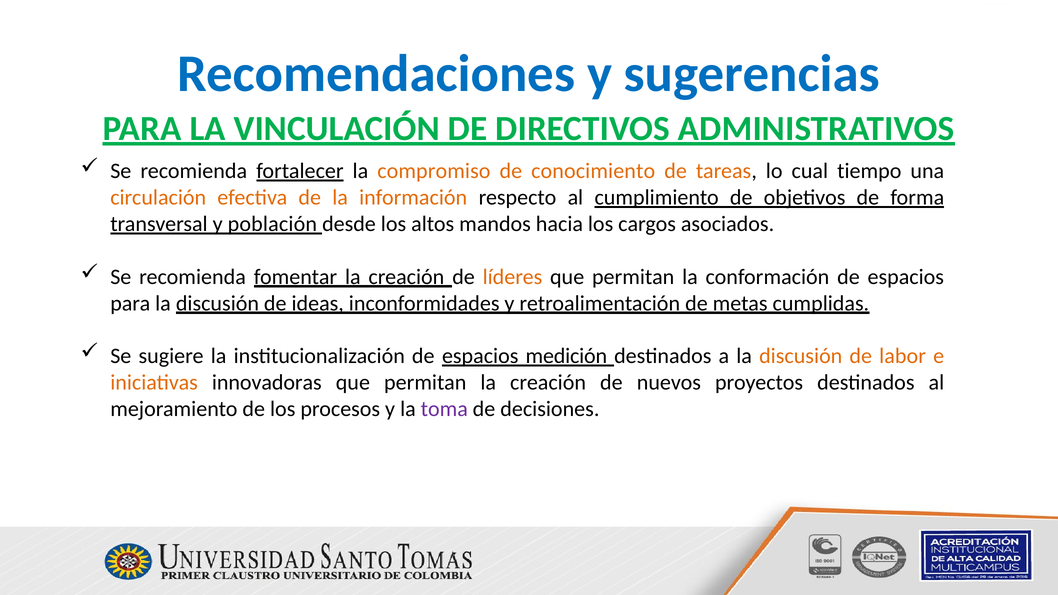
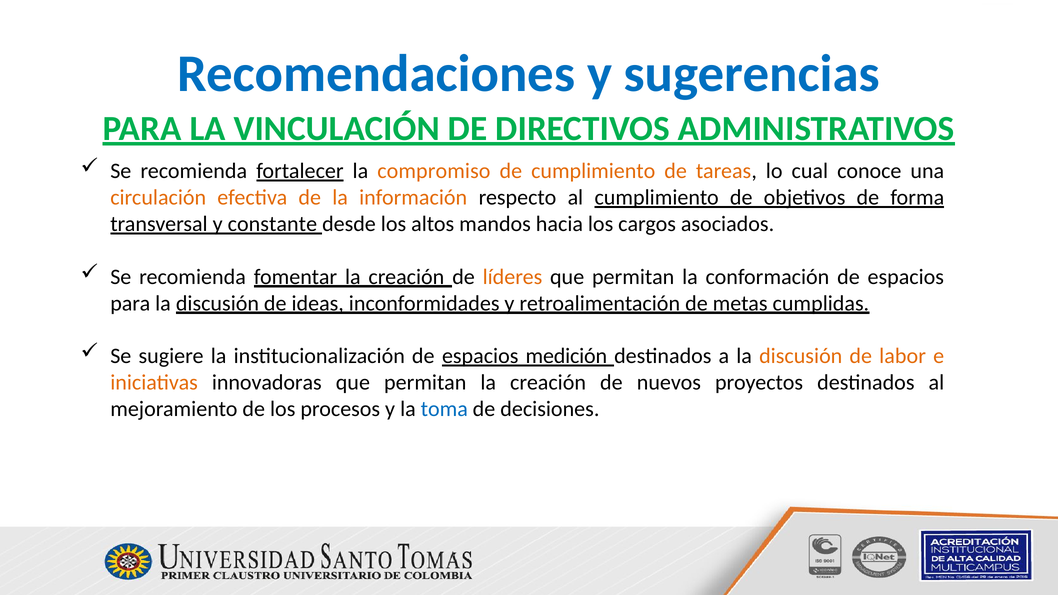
de conocimiento: conocimiento -> cumplimiento (593, 171)
tiempo: tiempo -> conoce (869, 171)
población: población -> constante (272, 224)
toma colour: purple -> blue (444, 409)
